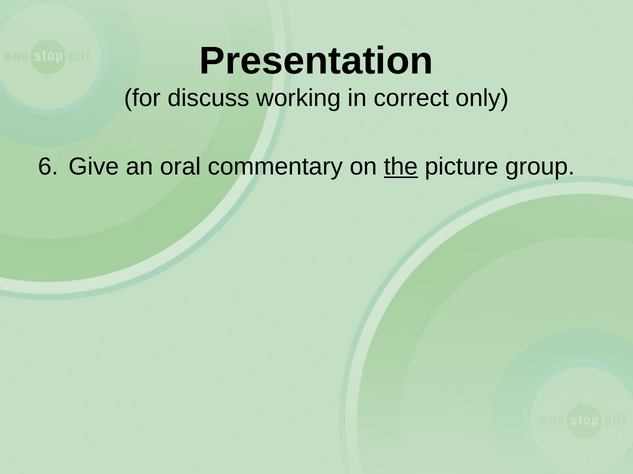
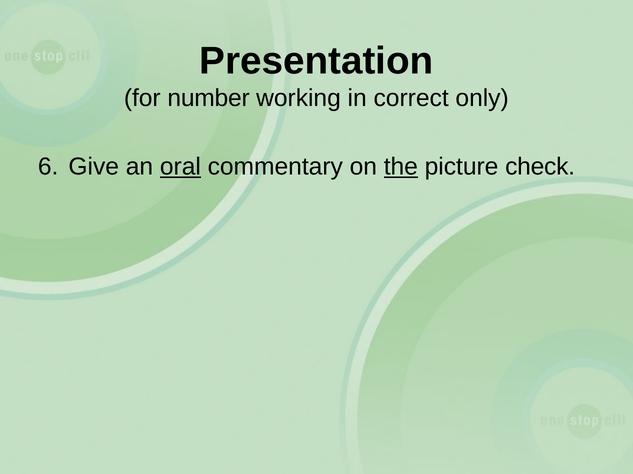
discuss: discuss -> number (209, 98)
oral underline: none -> present (180, 167)
group: group -> check (540, 167)
